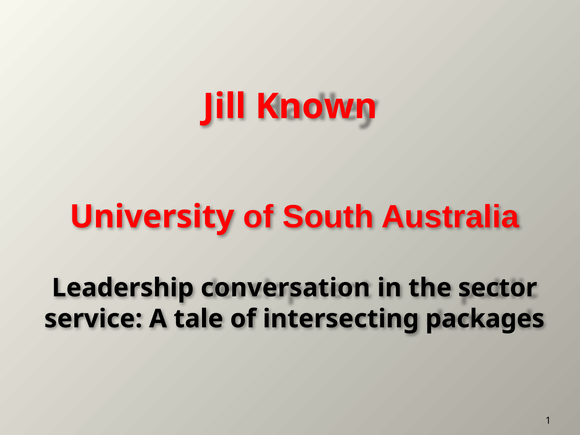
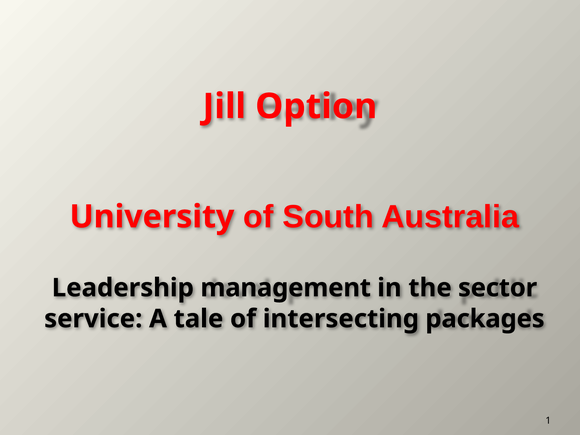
Known: Known -> Option (316, 106)
conversation: conversation -> management (286, 288)
